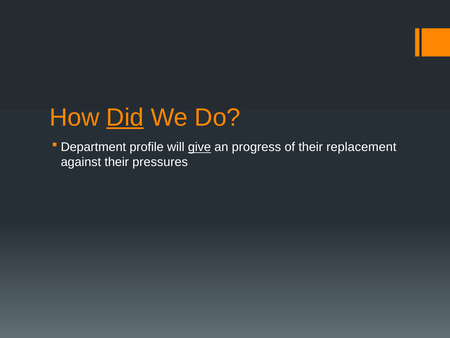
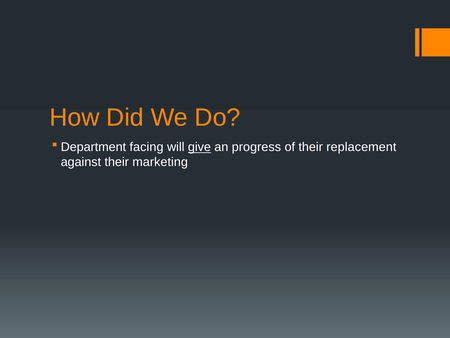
Did underline: present -> none (125, 117)
profile: profile -> facing (147, 147)
pressures: pressures -> marketing (160, 162)
